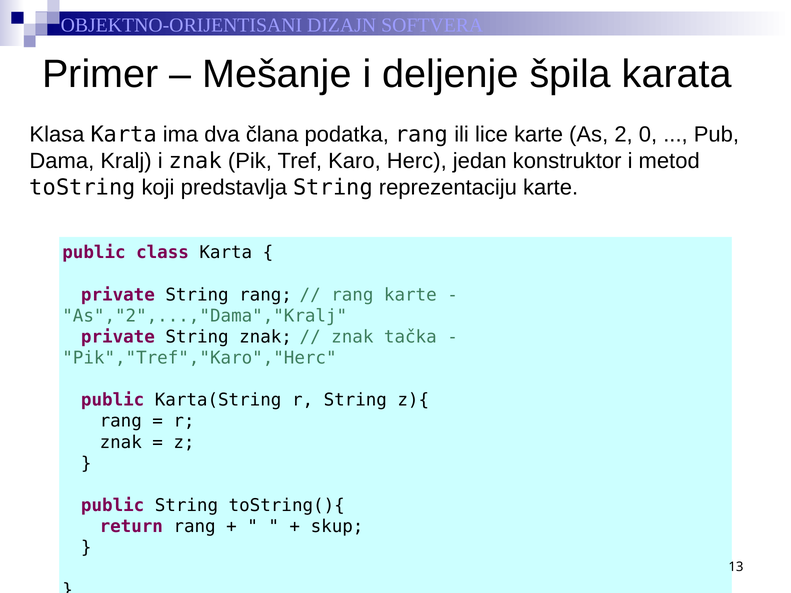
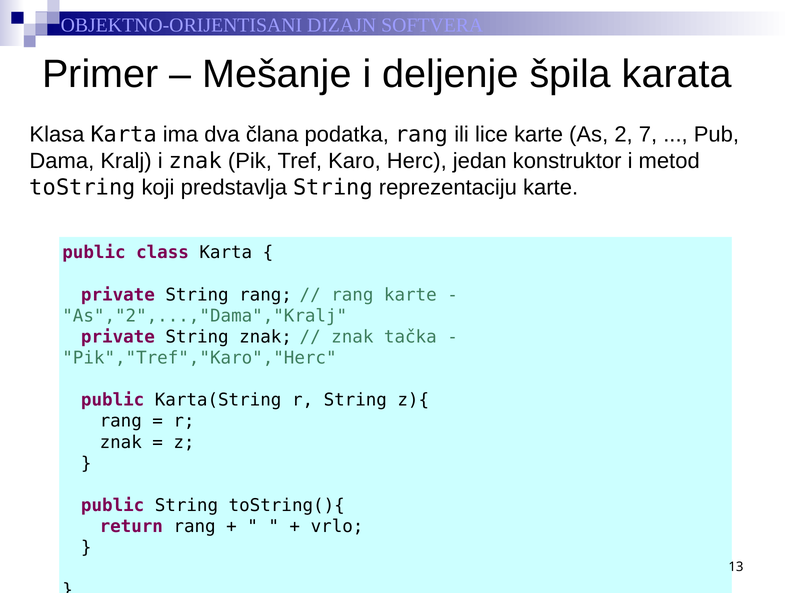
0: 0 -> 7 (648, 135)
skup: skup -> vrlo (337, 527)
